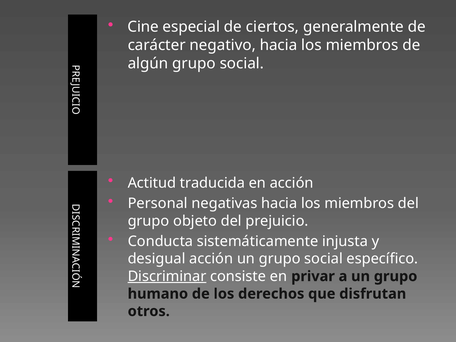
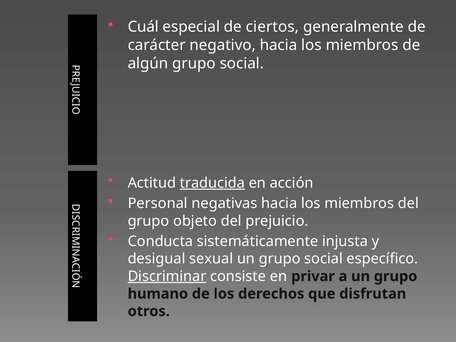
Cine: Cine -> Cuál (143, 27)
traducida underline: none -> present (212, 183)
desigual acción: acción -> sexual (211, 259)
